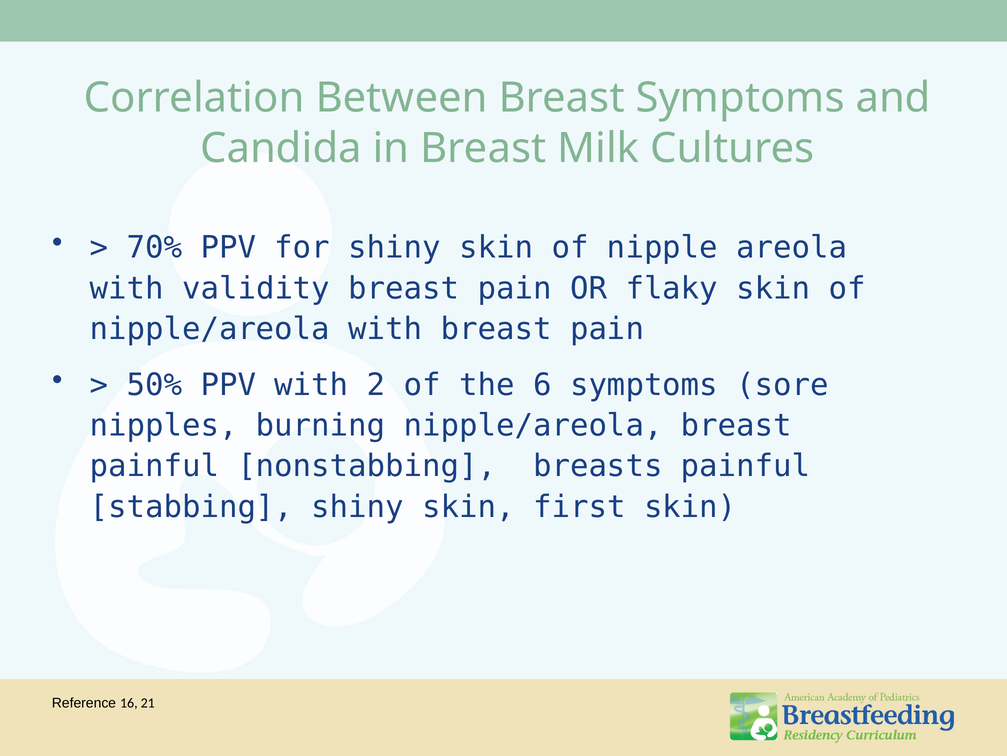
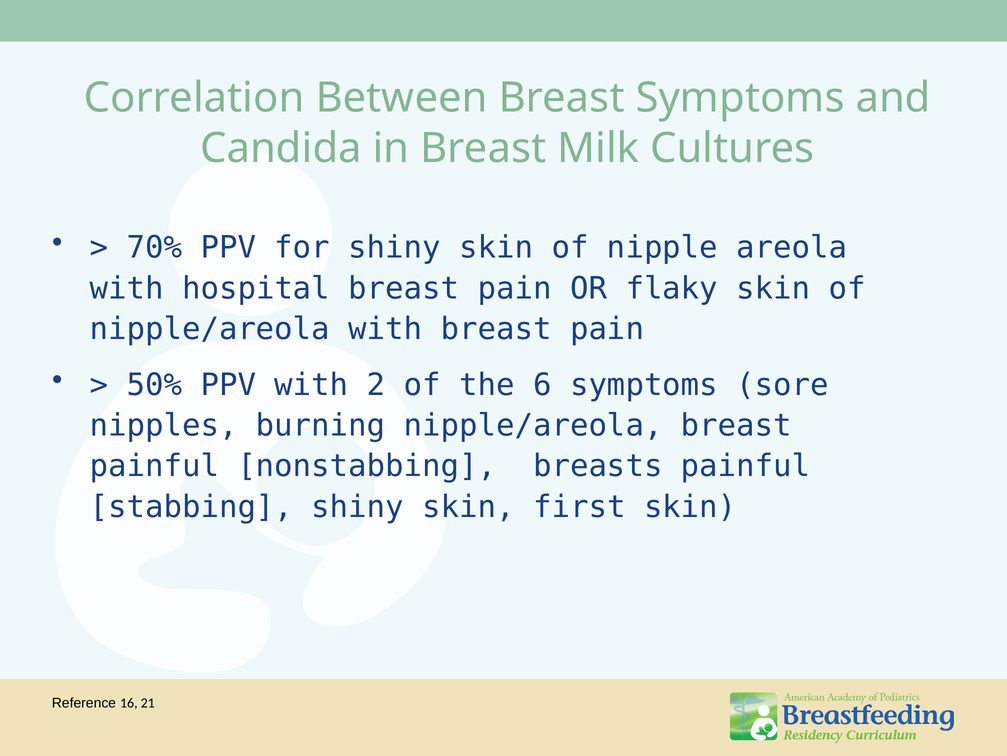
validity: validity -> hospital (256, 288)
